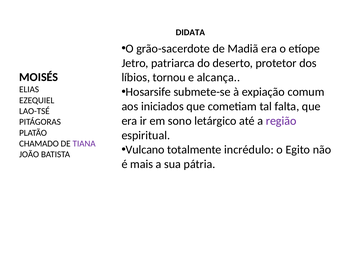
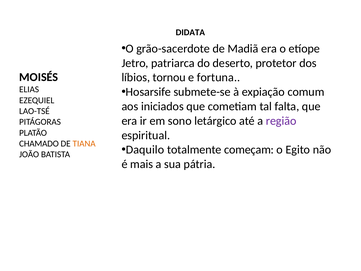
alcança: alcança -> fortuna (218, 77)
TIANA colour: purple -> orange (84, 144)
Vulcano: Vulcano -> Daquilo (145, 150)
incrédulo: incrédulo -> começam (249, 150)
